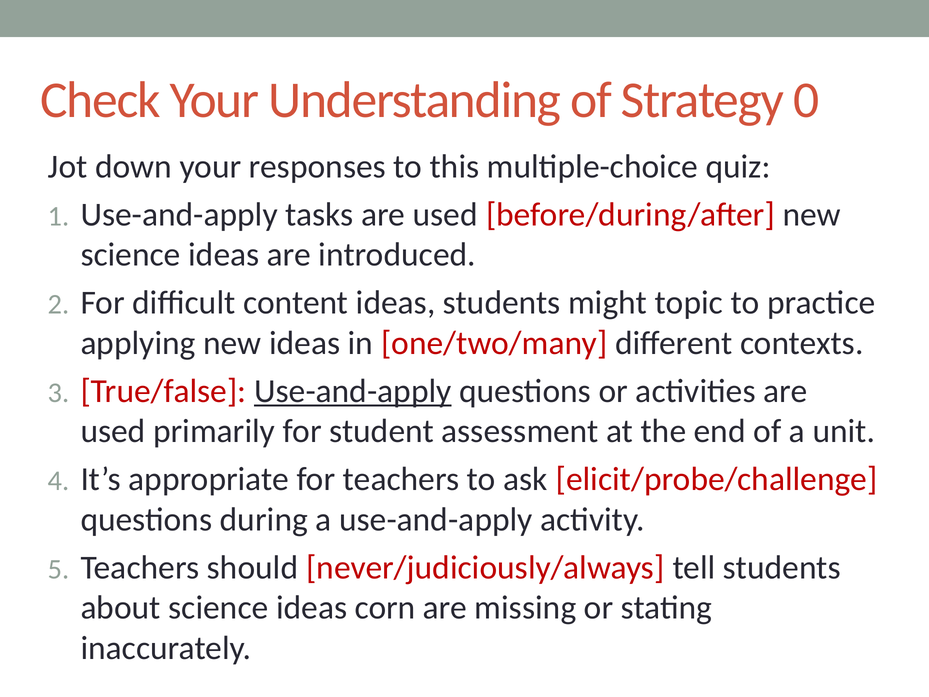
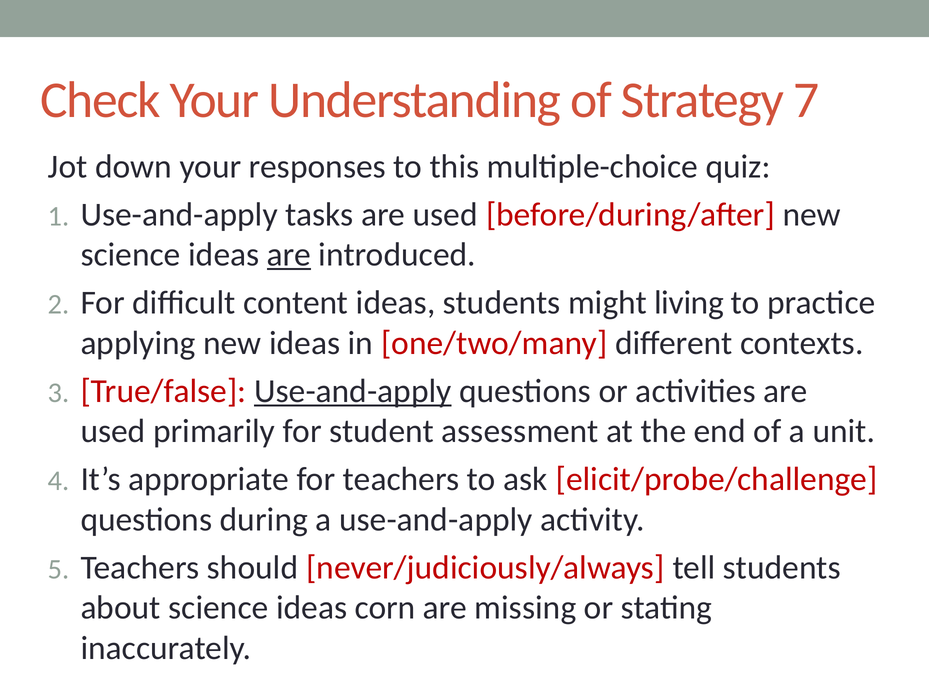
0: 0 -> 7 (806, 100)
are underline: none -> present (289, 255)
topic: topic -> living (689, 303)
